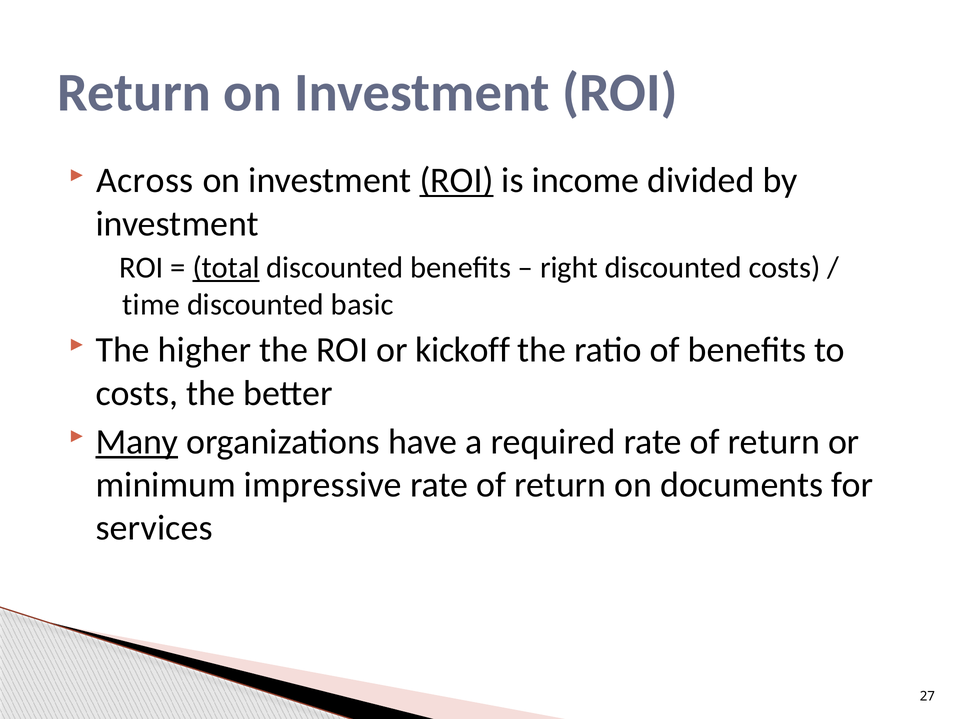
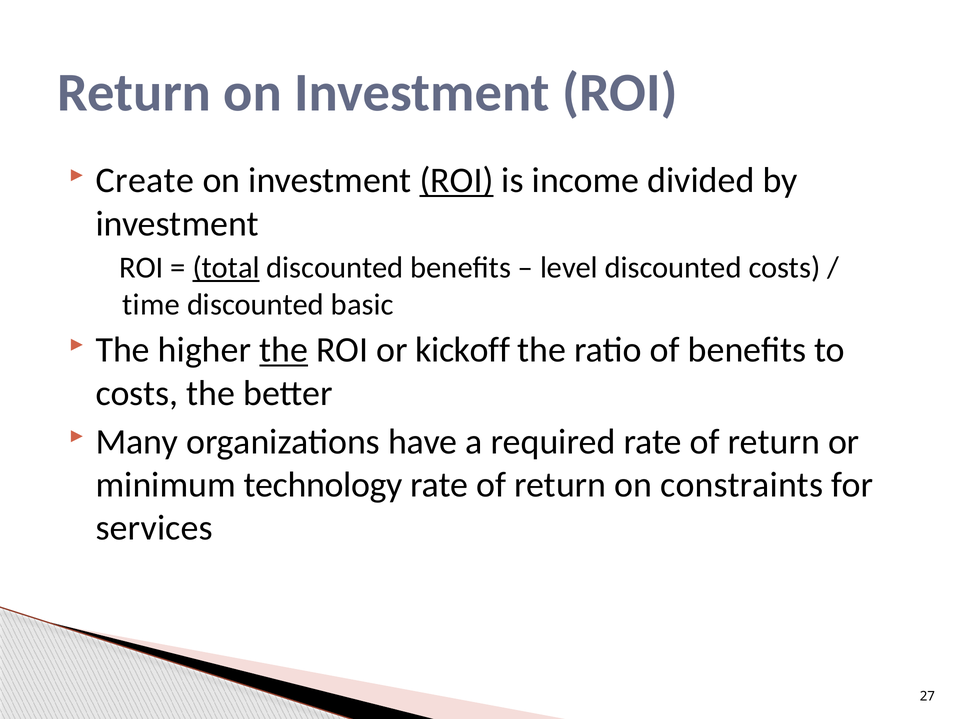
Across: Across -> Create (145, 180)
right: right -> level (569, 267)
the underline: none -> present (284, 350)
Many underline: present -> none (137, 441)
impressive: impressive -> technology (323, 485)
documents: documents -> constraints (742, 485)
